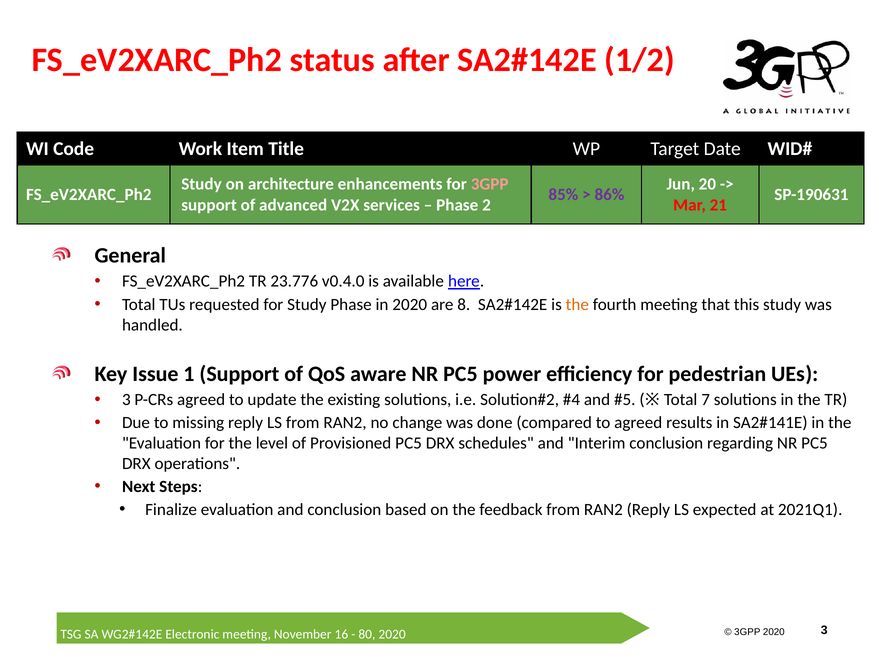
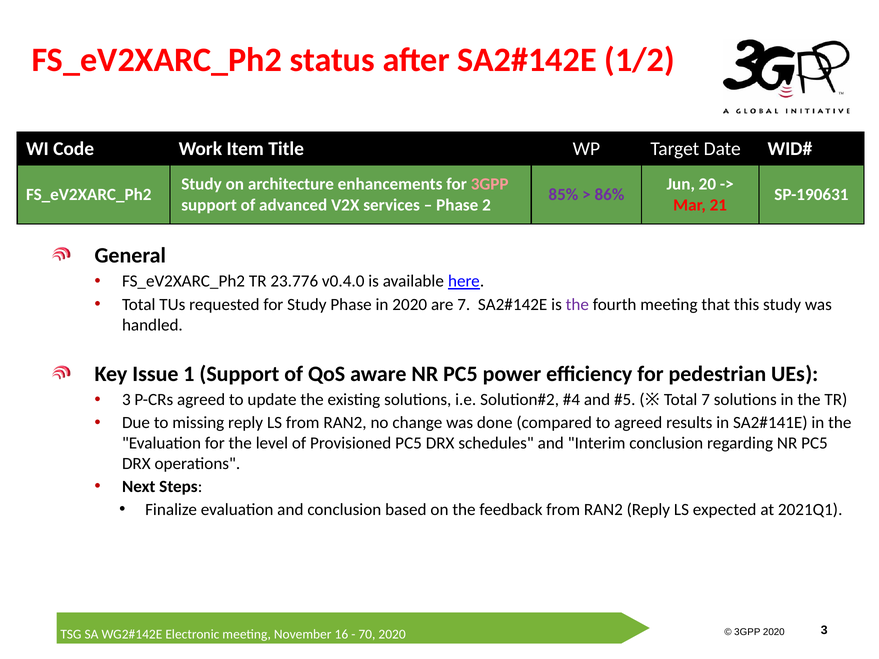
are 8: 8 -> 7 (464, 305)
the colour: orange -> purple (577, 305)
80: 80 -> 70 (367, 635)
